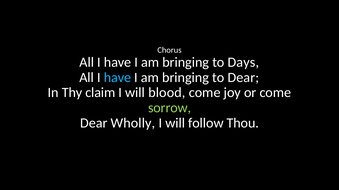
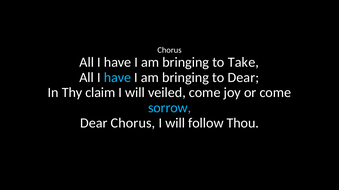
Days: Days -> Take (243, 62)
blood: blood -> veiled (167, 93)
sorrow colour: light green -> light blue (170, 108)
Dear Wholly: Wholly -> Chorus (133, 123)
